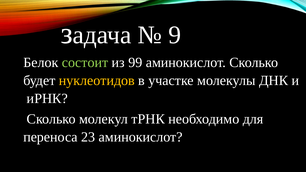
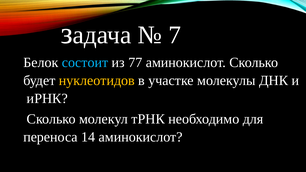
9: 9 -> 7 (175, 35)
состоит colour: light green -> light blue (85, 63)
99: 99 -> 77 (135, 63)
23: 23 -> 14 (88, 137)
